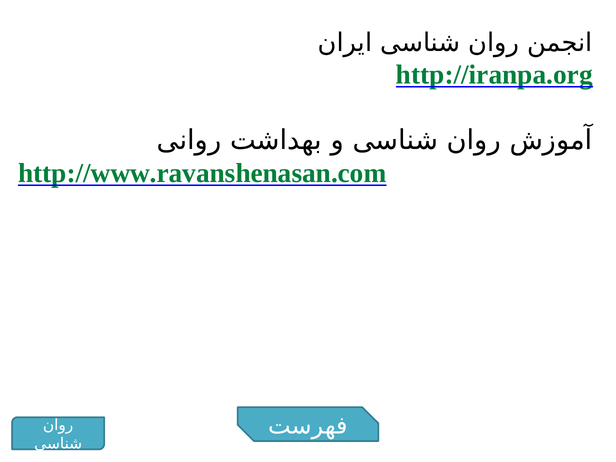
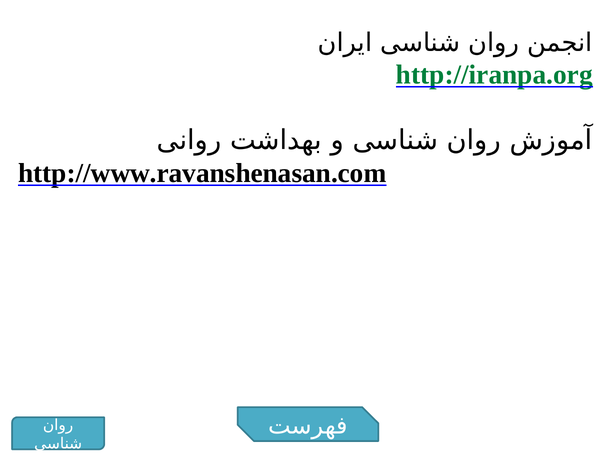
http://www.ravanshenasan.com colour: green -> black (202, 173)
